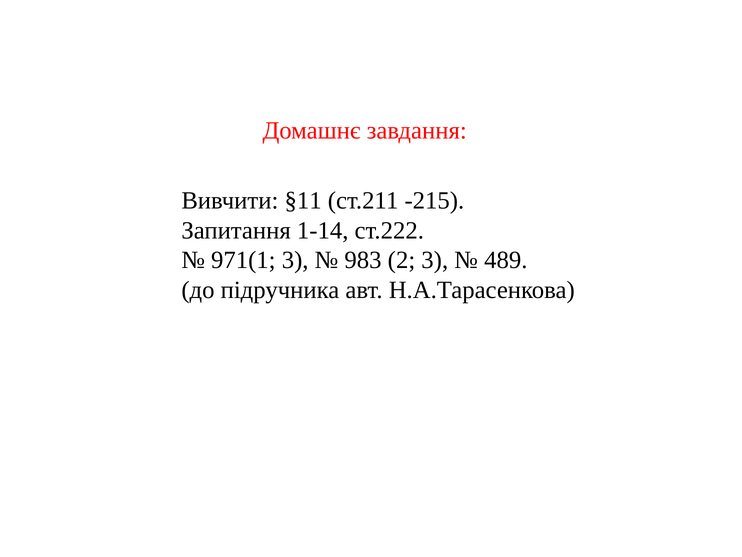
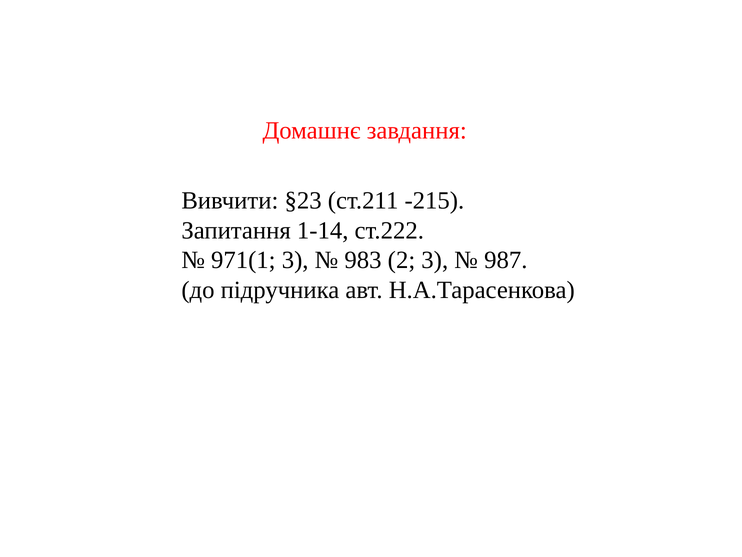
§11: §11 -> §23 (303, 201)
489: 489 -> 987 (506, 260)
